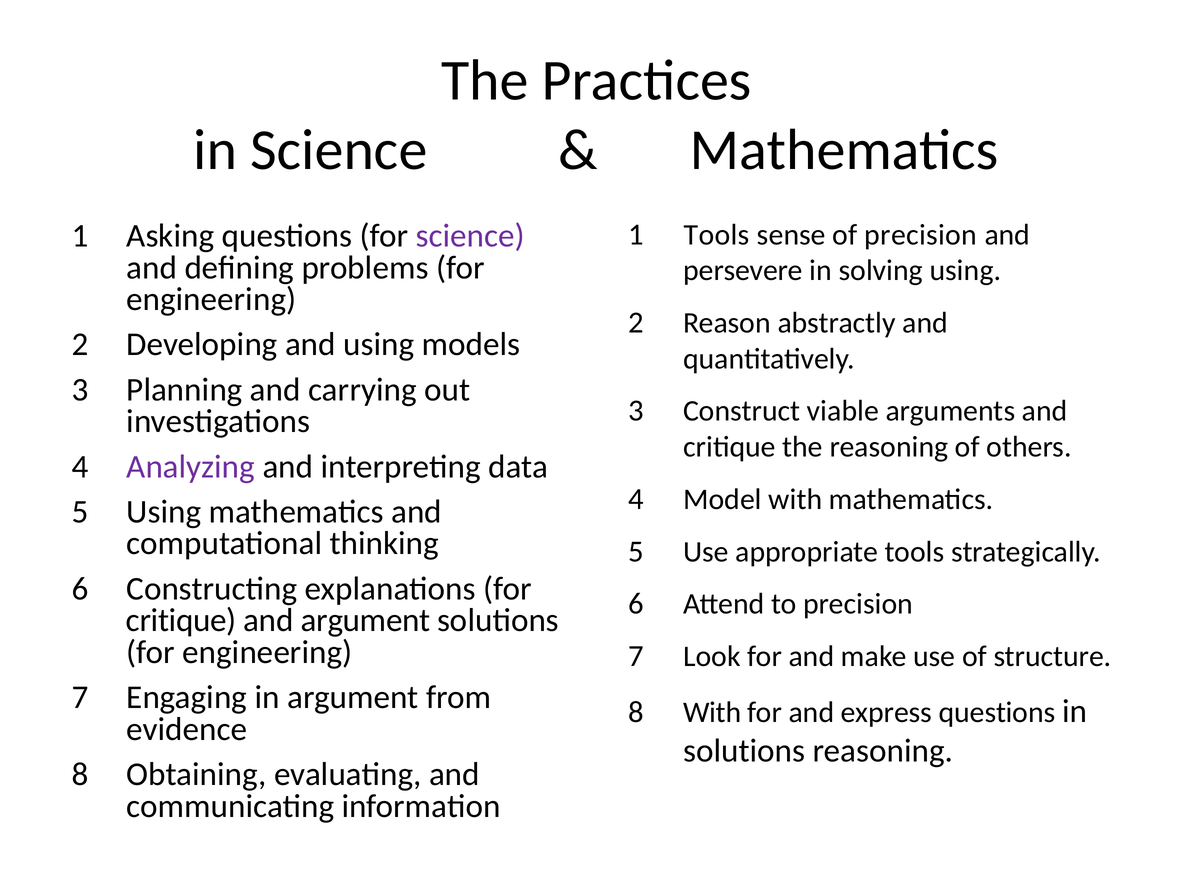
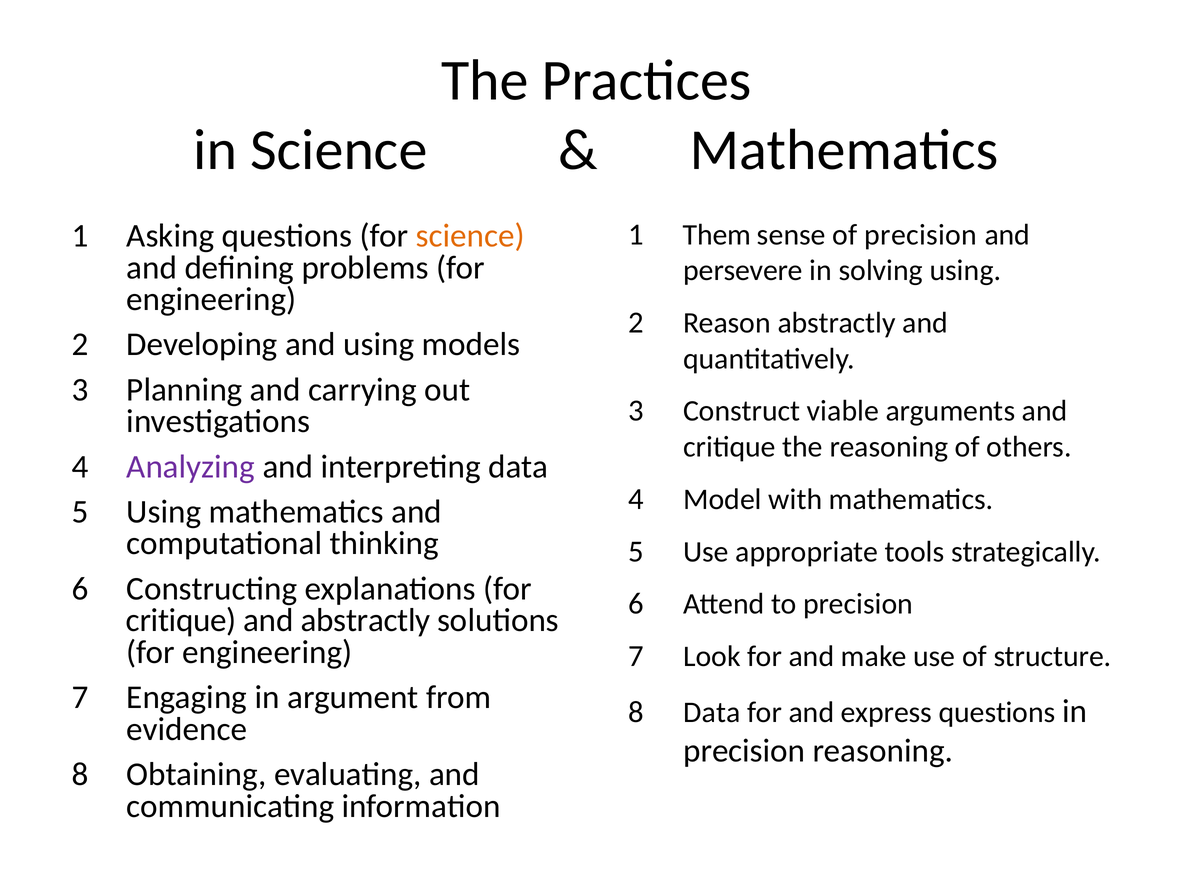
Tools: Tools -> Them (717, 235)
science colour: purple -> orange (470, 236)
and argument: argument -> abstractly (366, 620)
With: With -> Data (712, 712)
solutions: solutions -> precision (744, 751)
